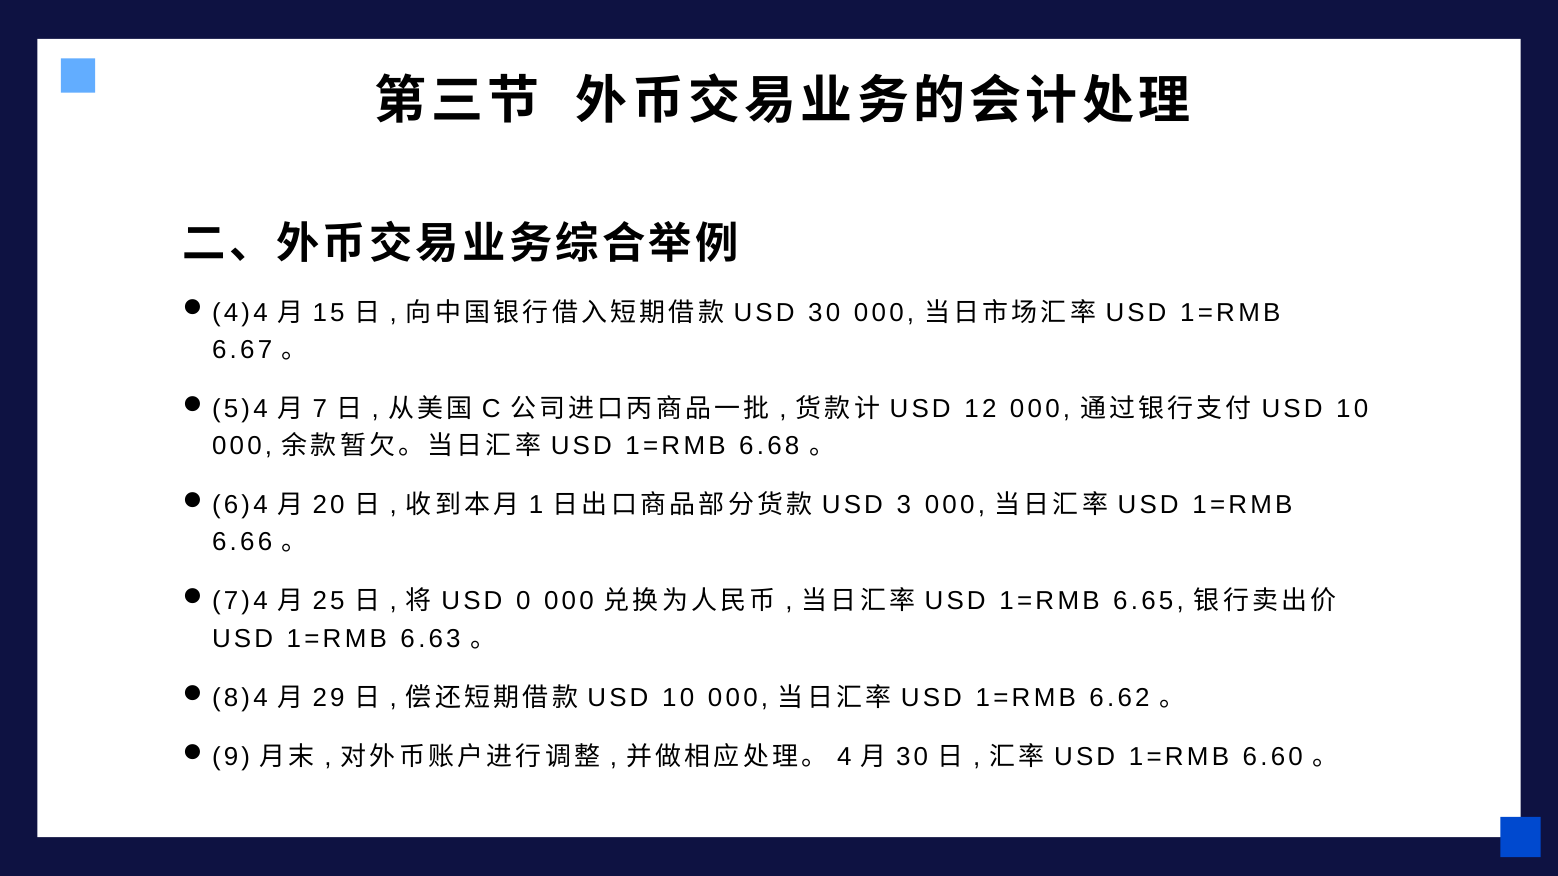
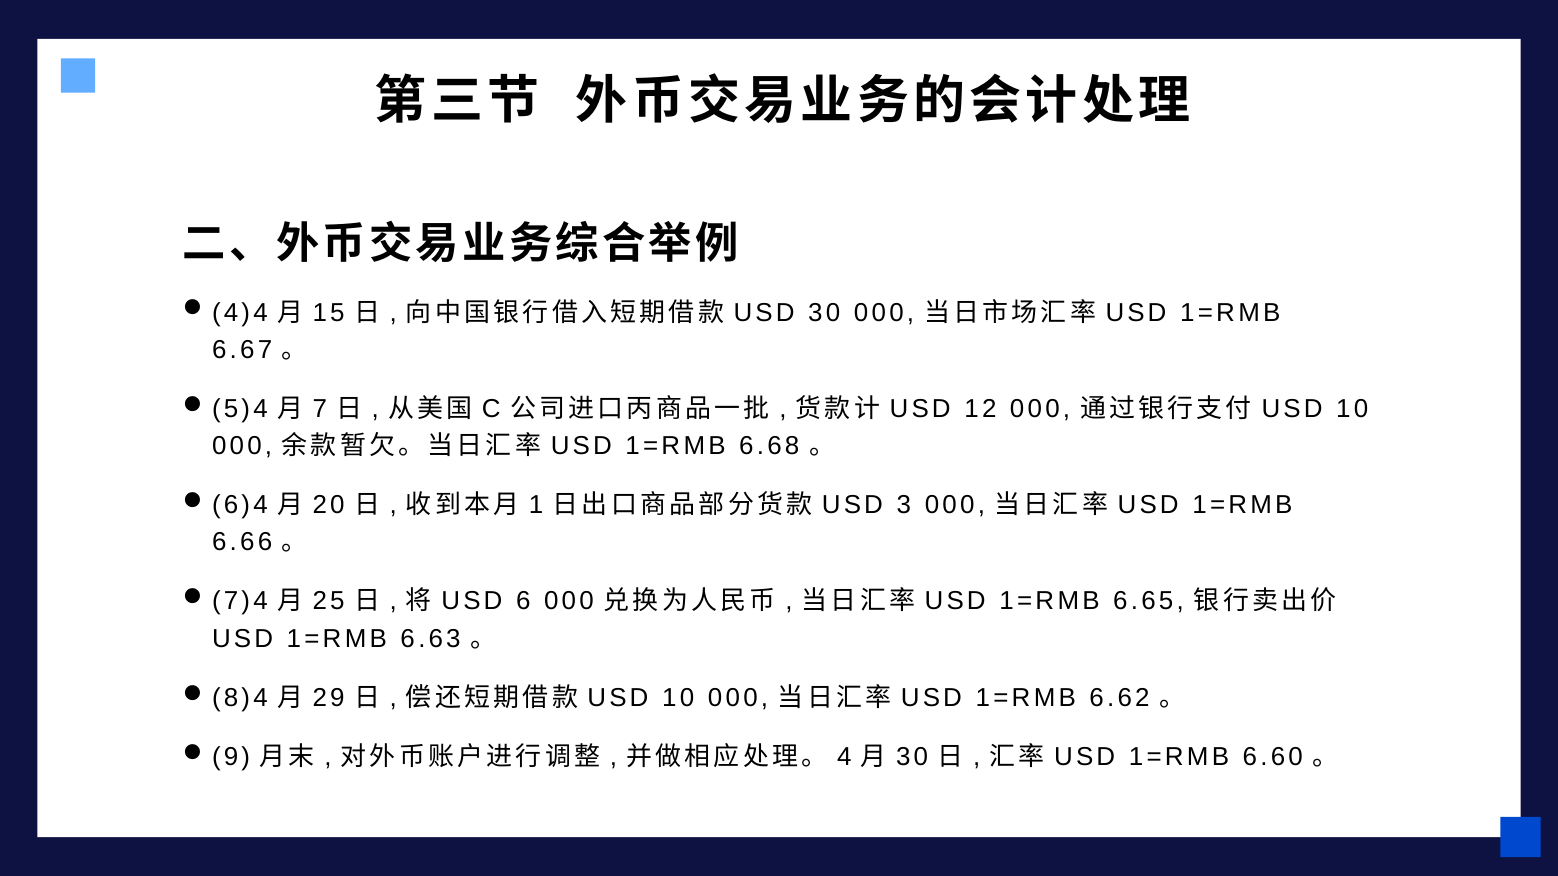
0: 0 -> 6 (523, 602)
